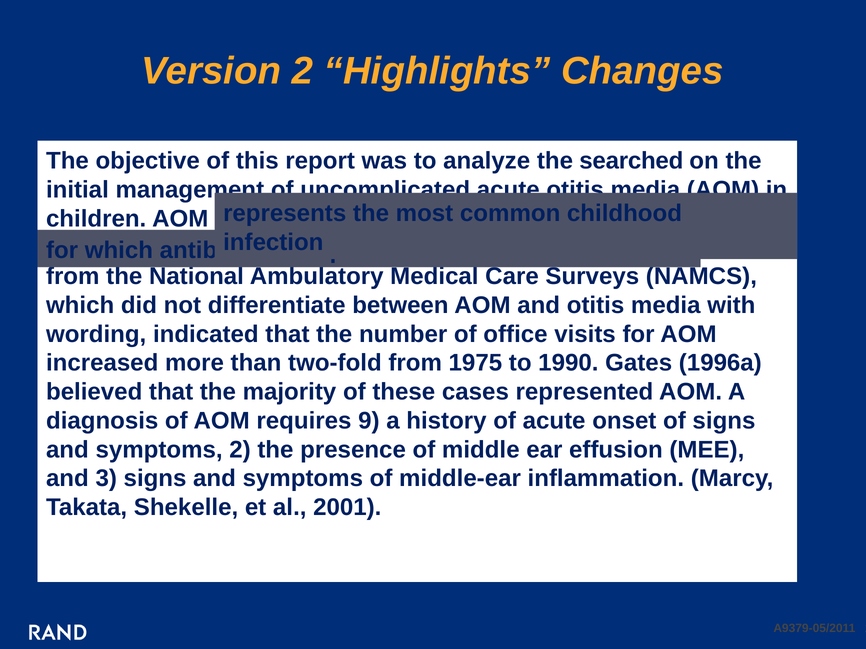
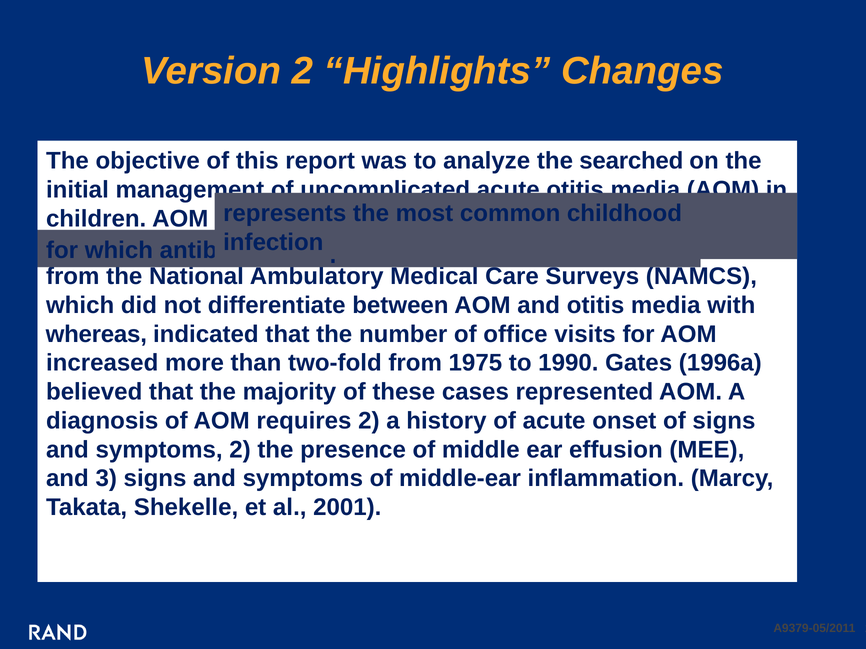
wording: wording -> whereas (96, 334)
requires 9: 9 -> 2 (369, 421)
